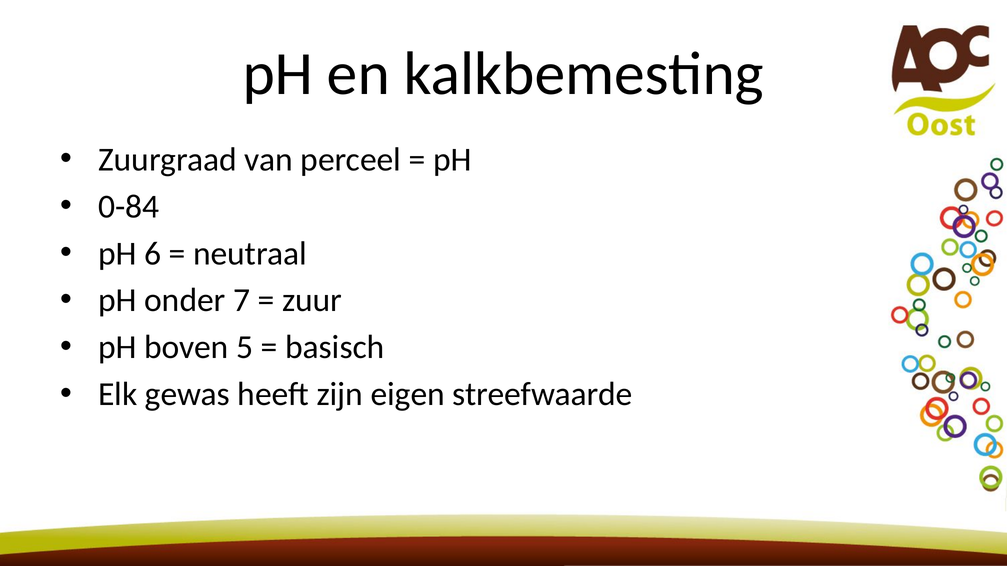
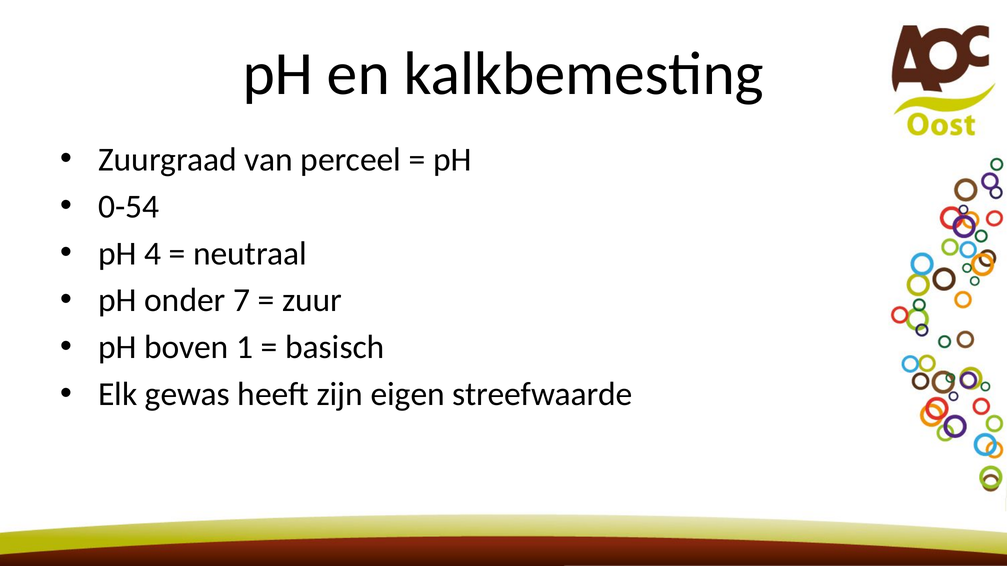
0-84: 0-84 -> 0-54 (129, 207)
6: 6 -> 4 (153, 254)
5: 5 -> 1 (245, 348)
